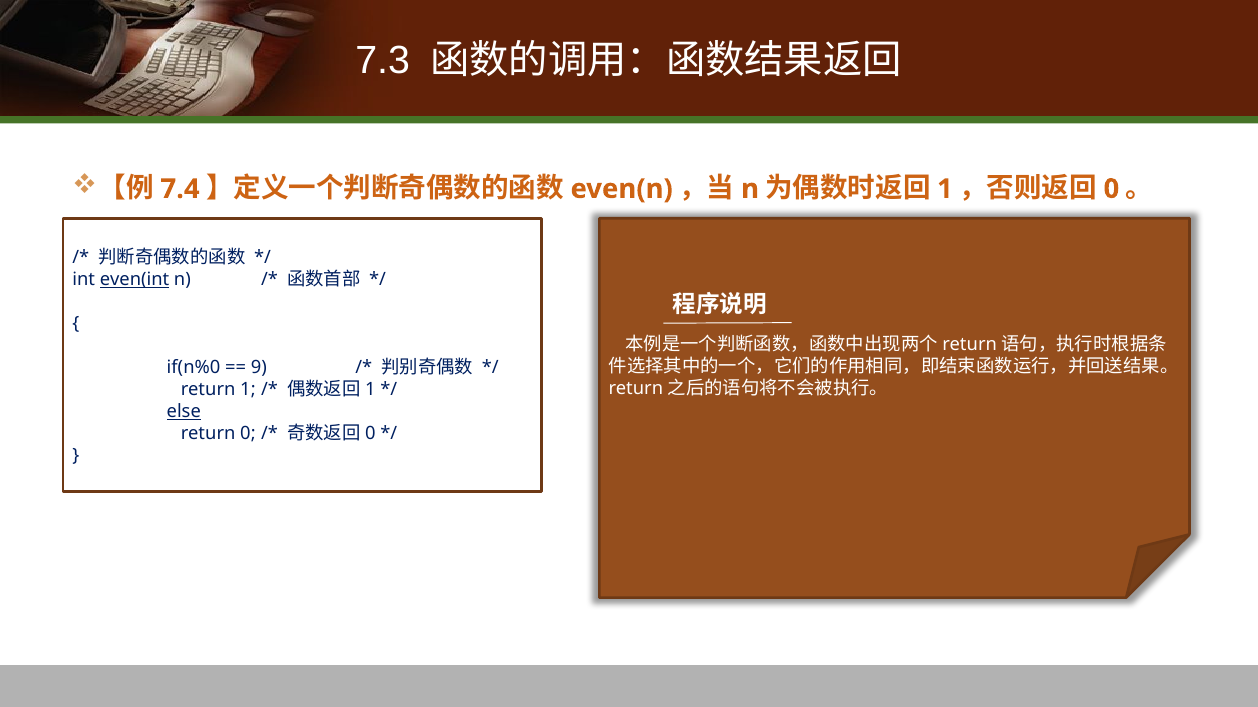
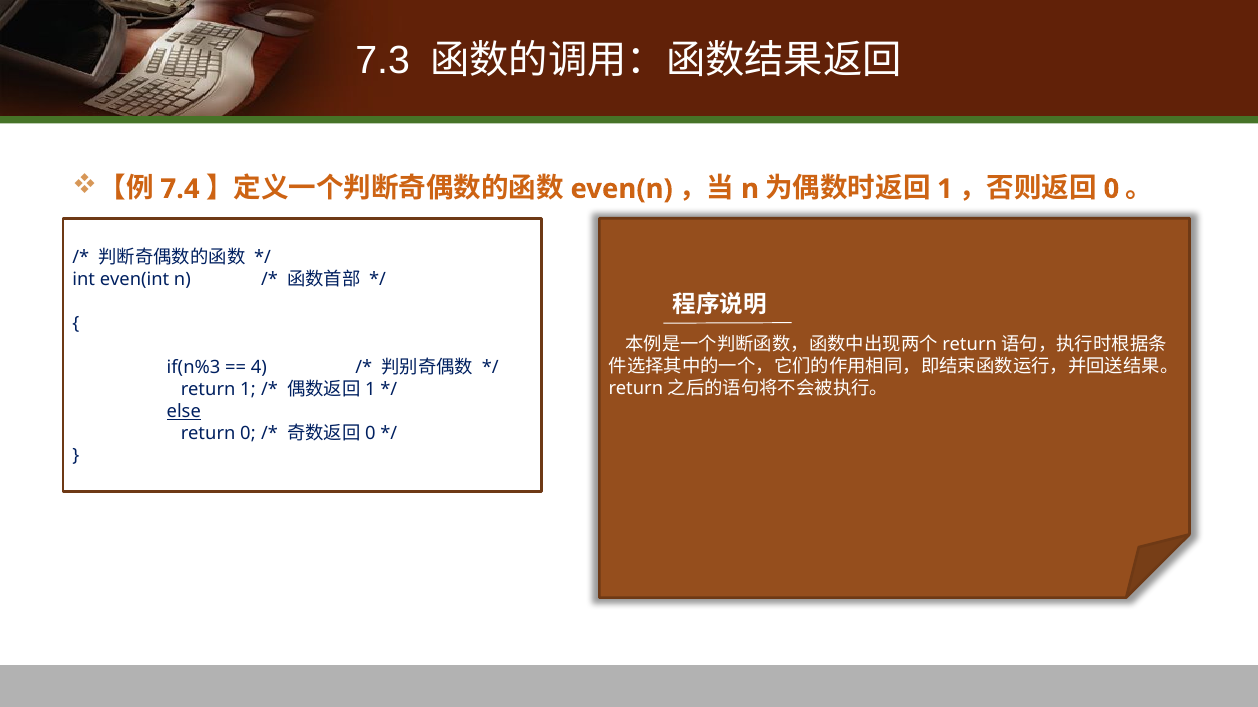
even(int underline: present -> none (135, 279)
if(n%0: if(n%0 -> if(n%3 (194, 368)
9: 9 -> 4 (259, 368)
